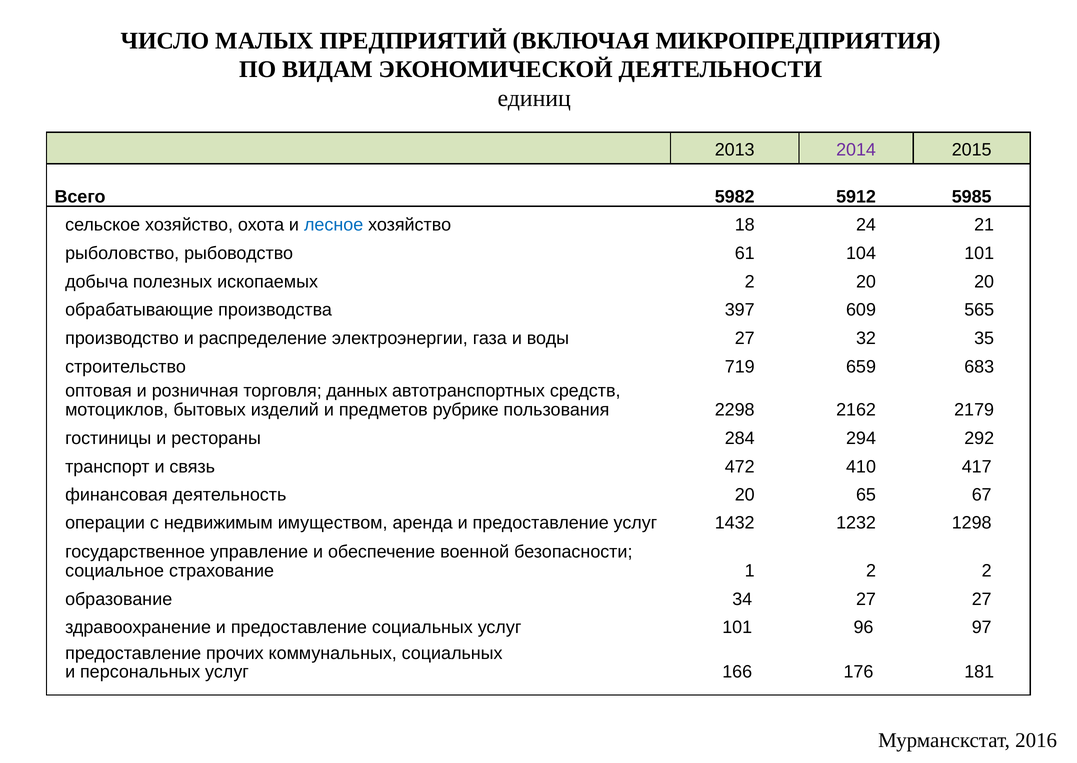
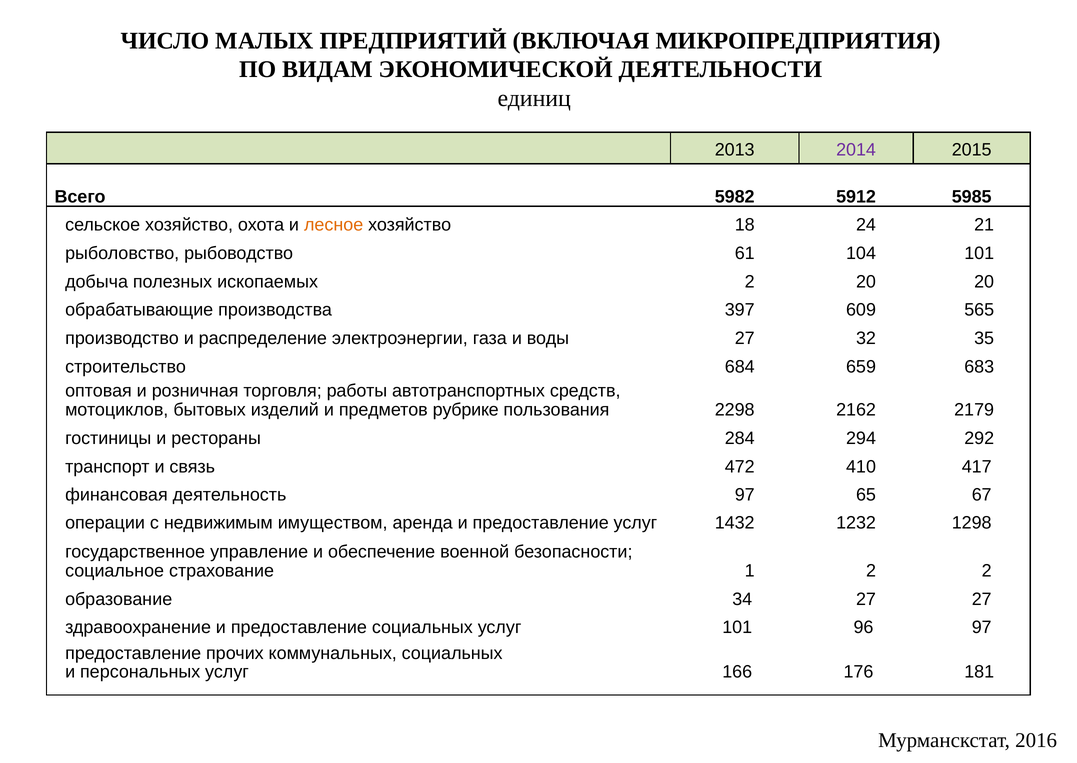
лесное colour: blue -> orange (334, 225)
719: 719 -> 684 (740, 367)
данных: данных -> работы (357, 391)
деятельность 20: 20 -> 97 (745, 495)
